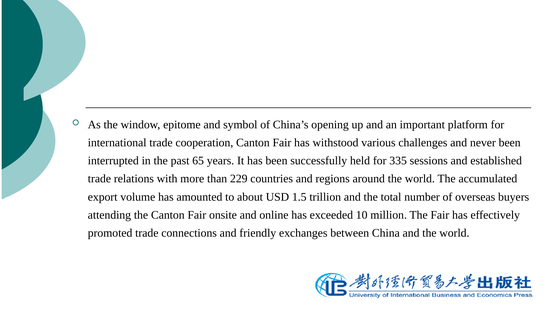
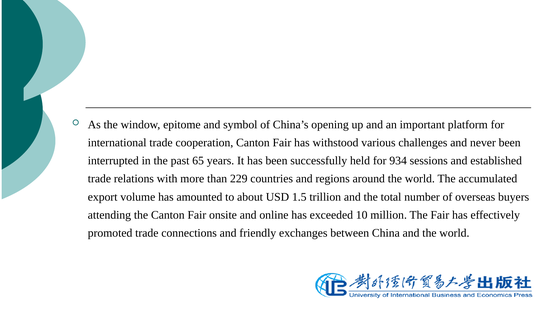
335: 335 -> 934 (398, 161)
